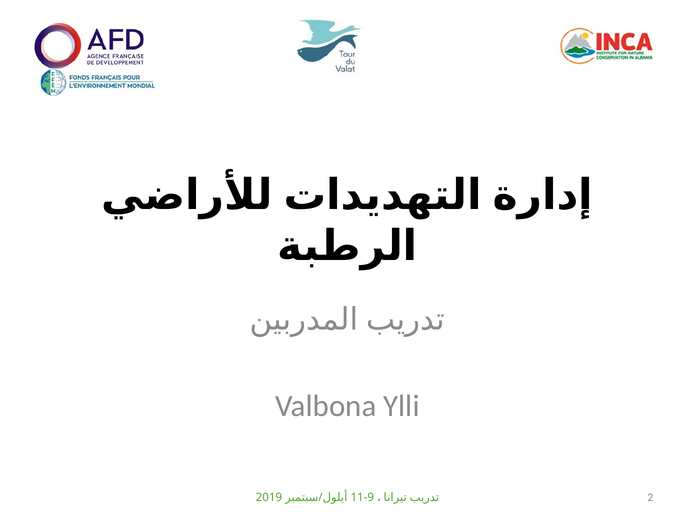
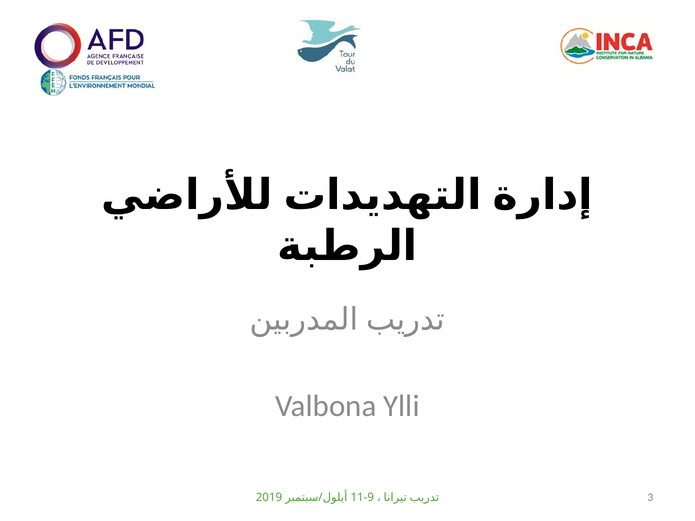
2: 2 -> 3 (650, 498)
